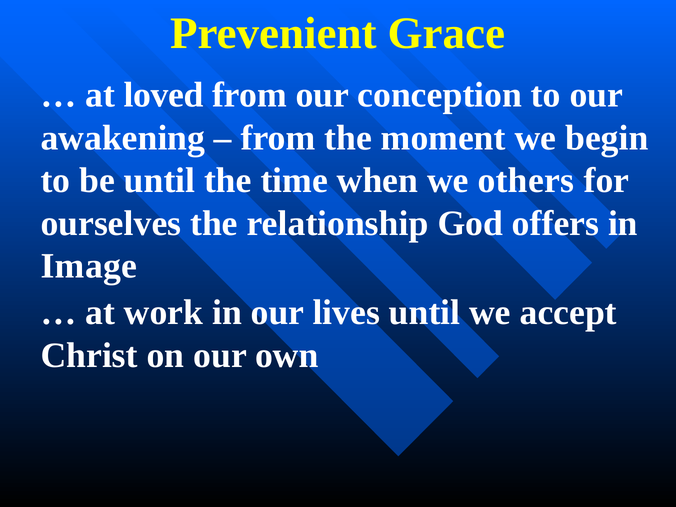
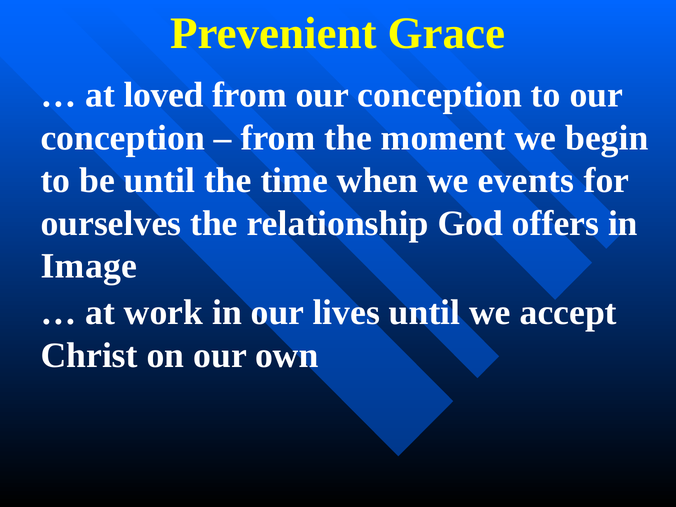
awakening: awakening -> conception (123, 138)
others: others -> events (526, 181)
